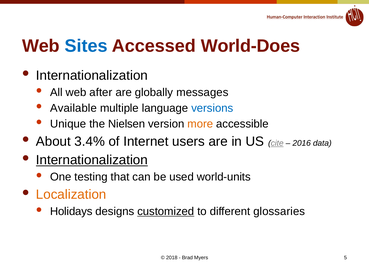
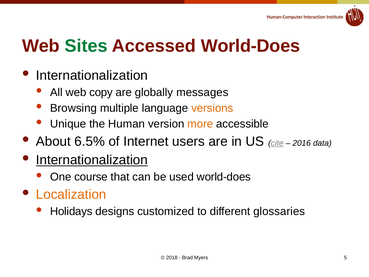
Sites colour: blue -> green (86, 46)
after: after -> copy (101, 92)
Available: Available -> Browsing (73, 108)
versions colour: blue -> orange (212, 108)
Nielsen: Nielsen -> Human (127, 124)
3.4%: 3.4% -> 6.5% (90, 141)
testing: testing -> course (91, 177)
used world-units: world-units -> world-does (224, 177)
customized underline: present -> none (166, 211)
